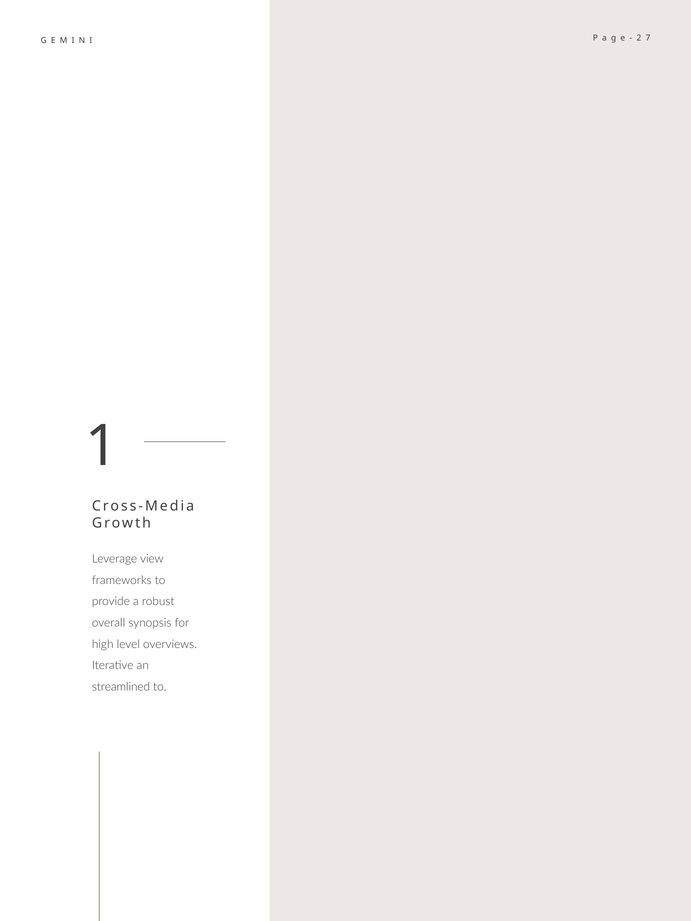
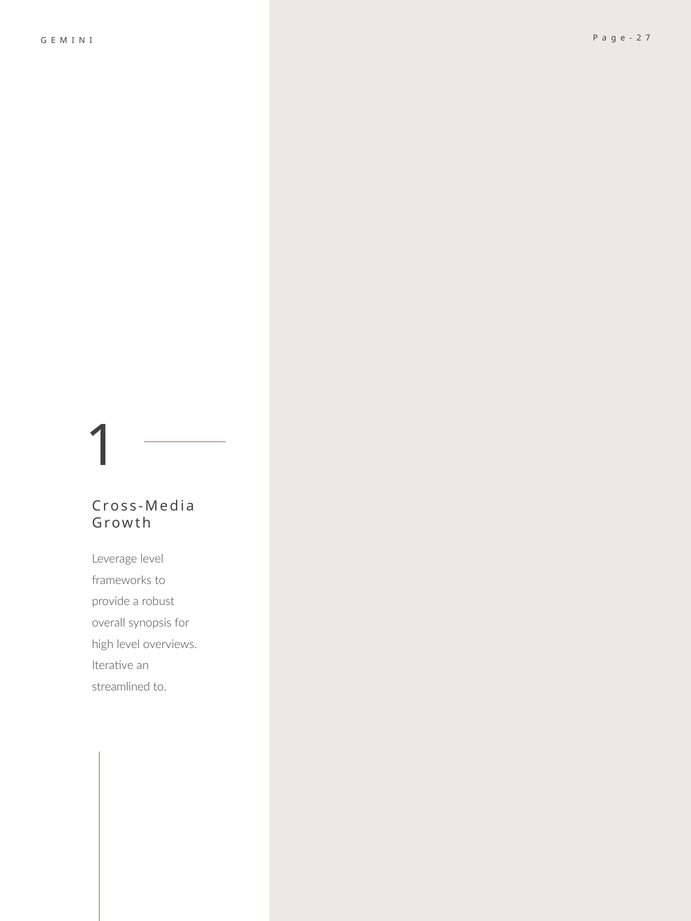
Leverage view: view -> level (152, 559)
